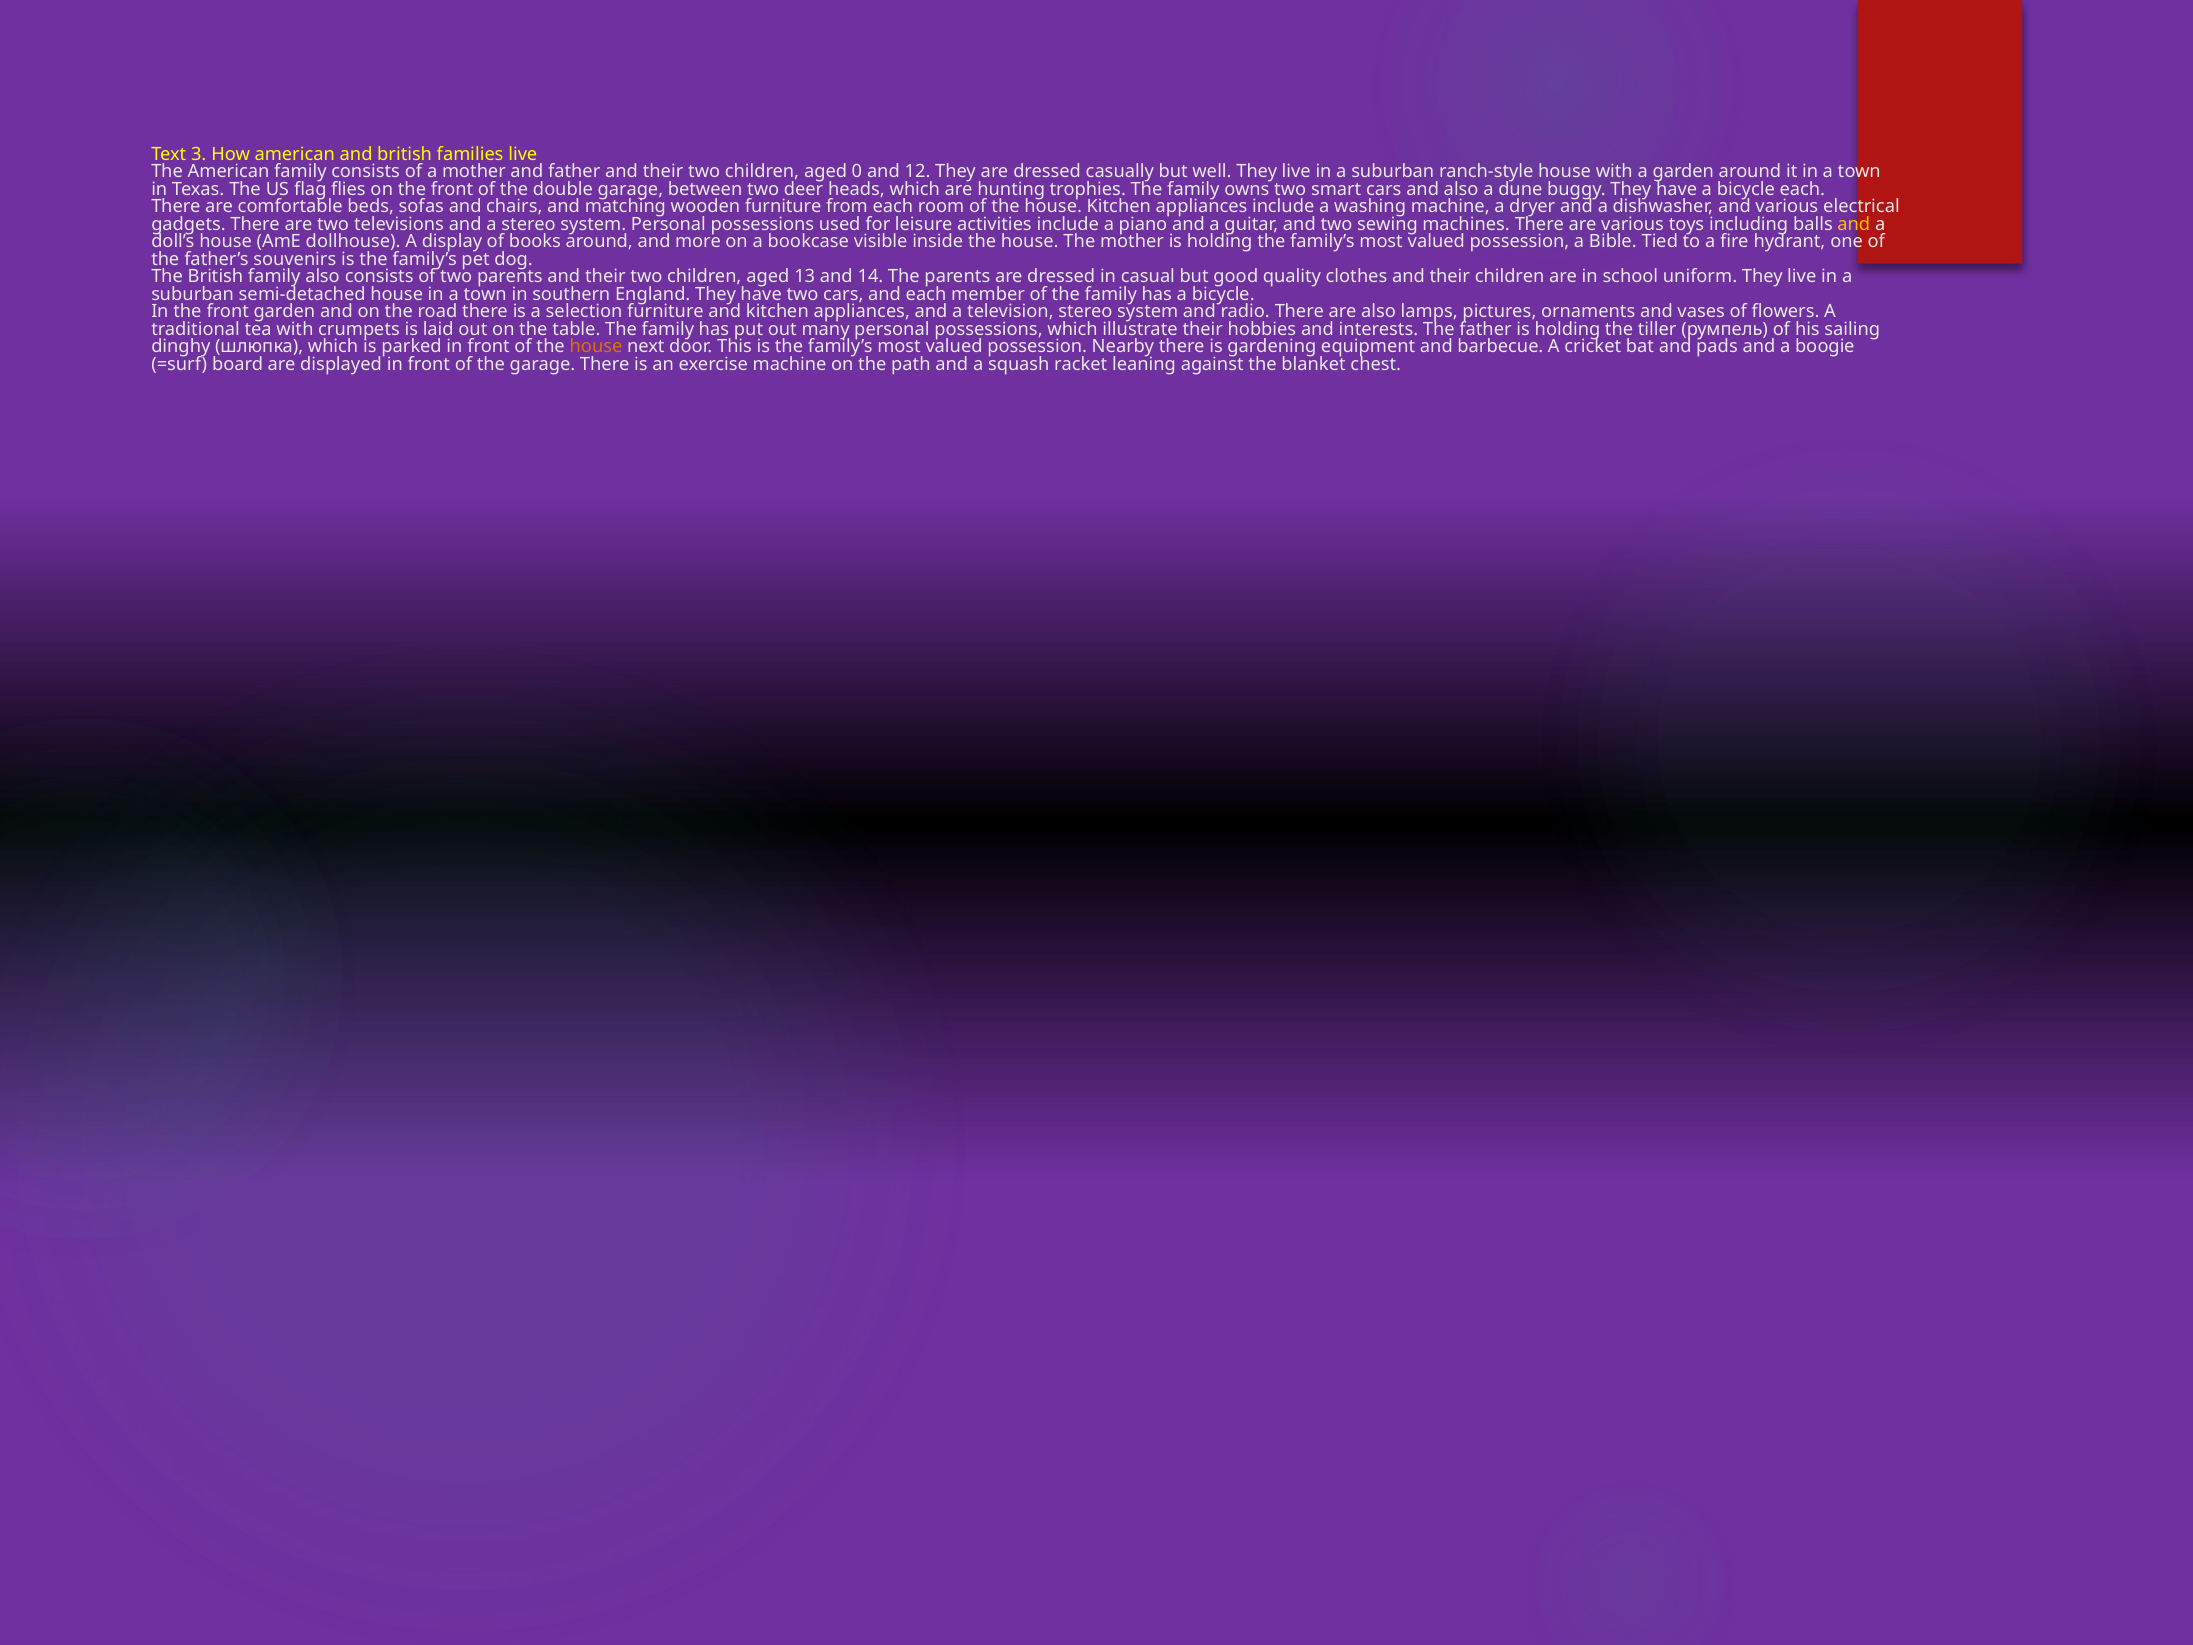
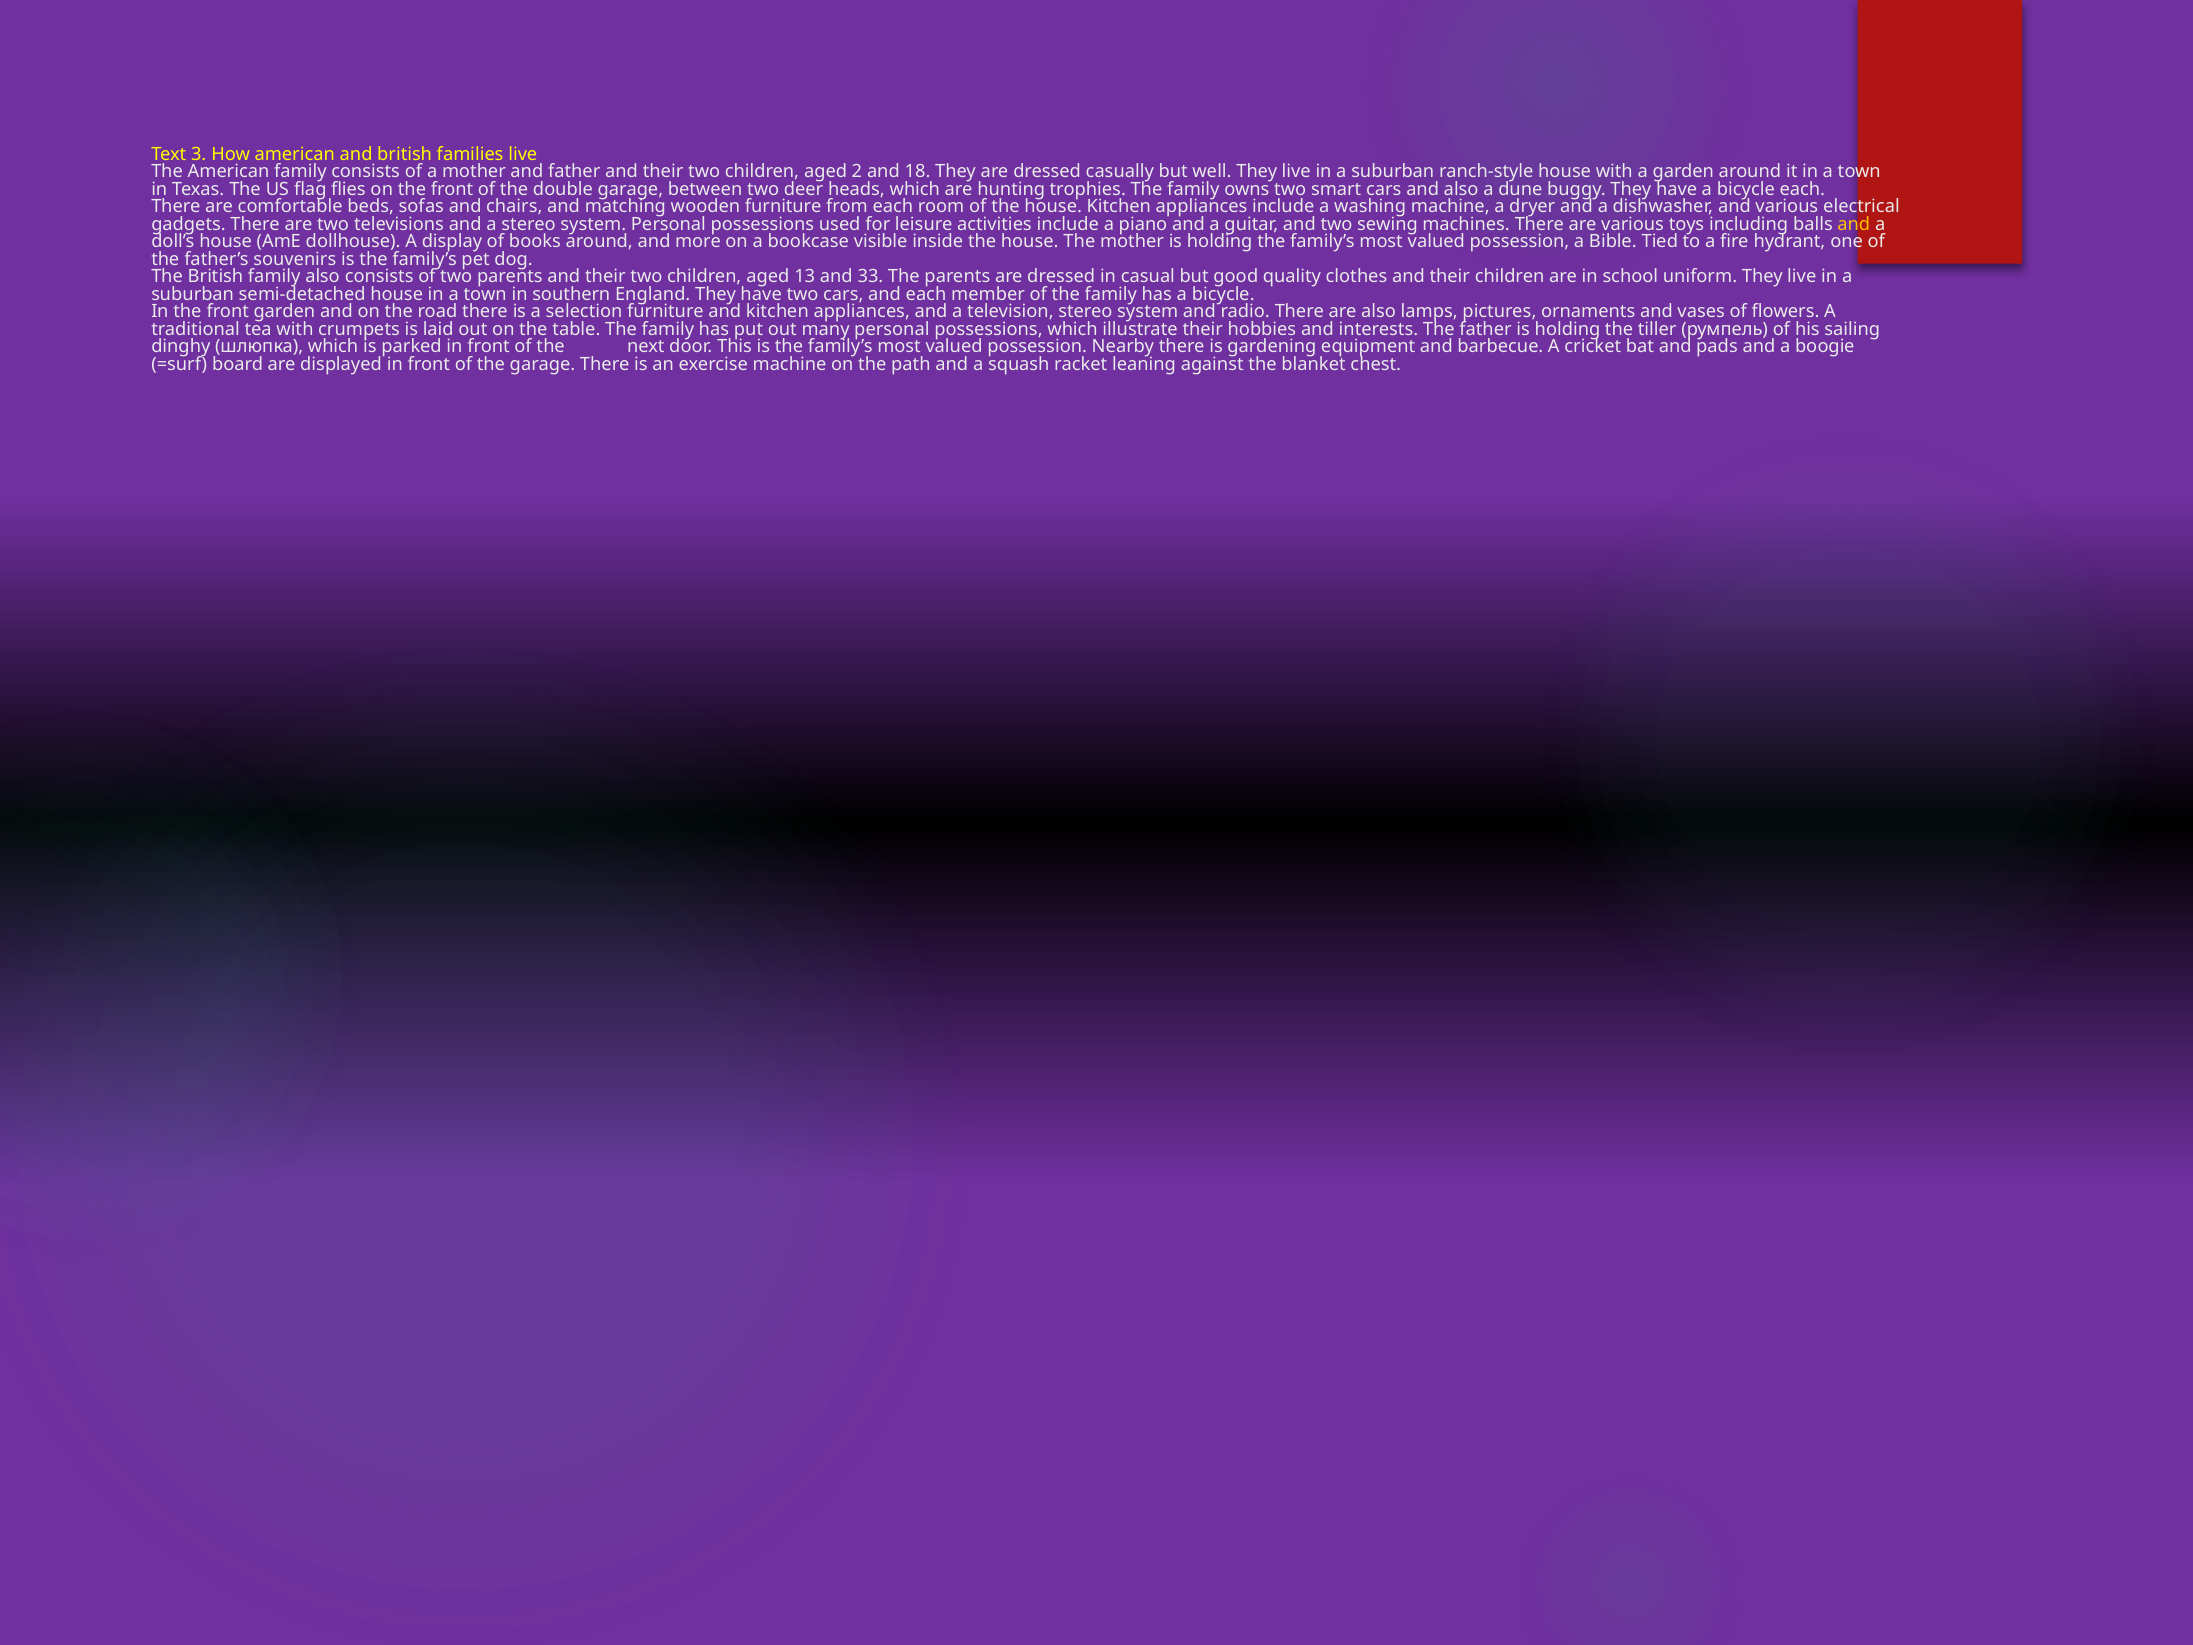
0: 0 -> 2 (857, 172)
12: 12 -> 18 (918, 172)
14: 14 -> 33 (870, 277)
house colour: orange -> purple (596, 347)
